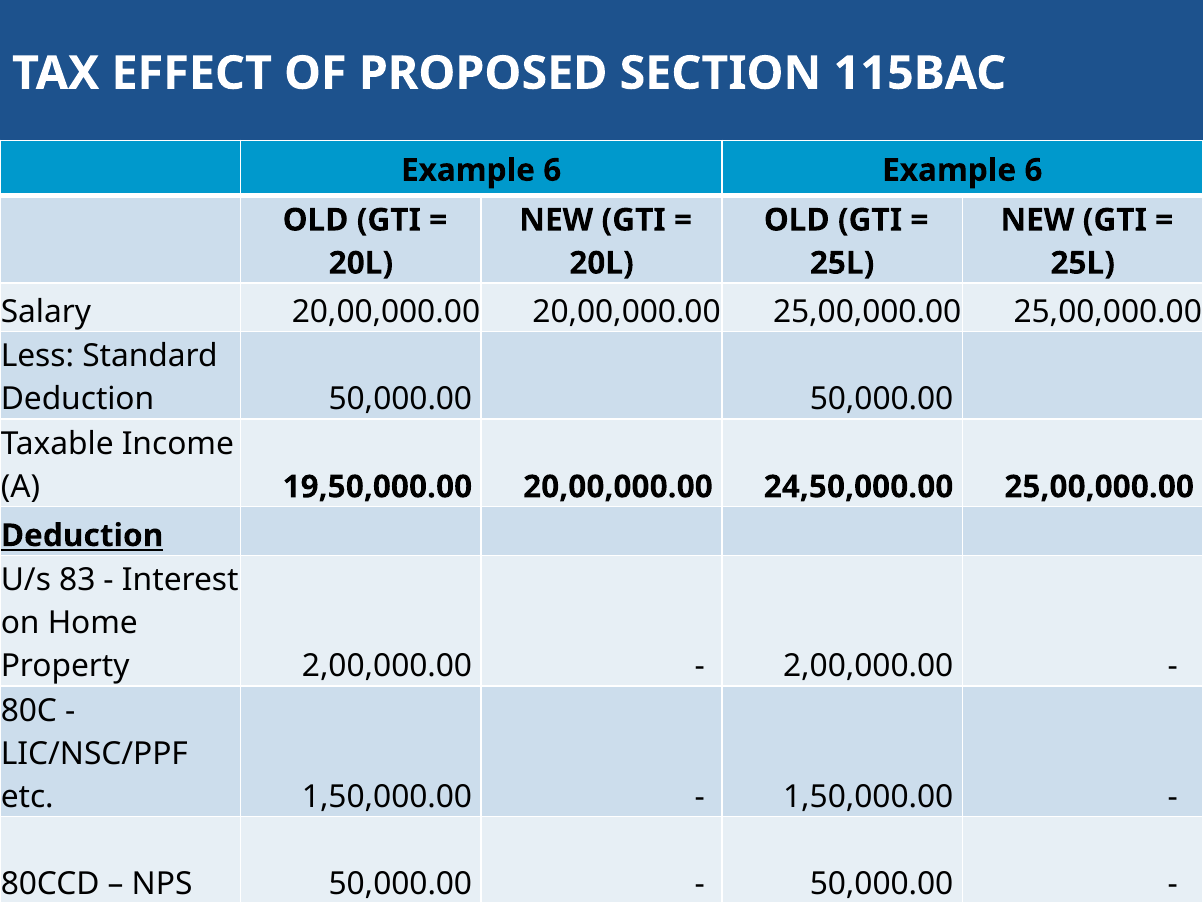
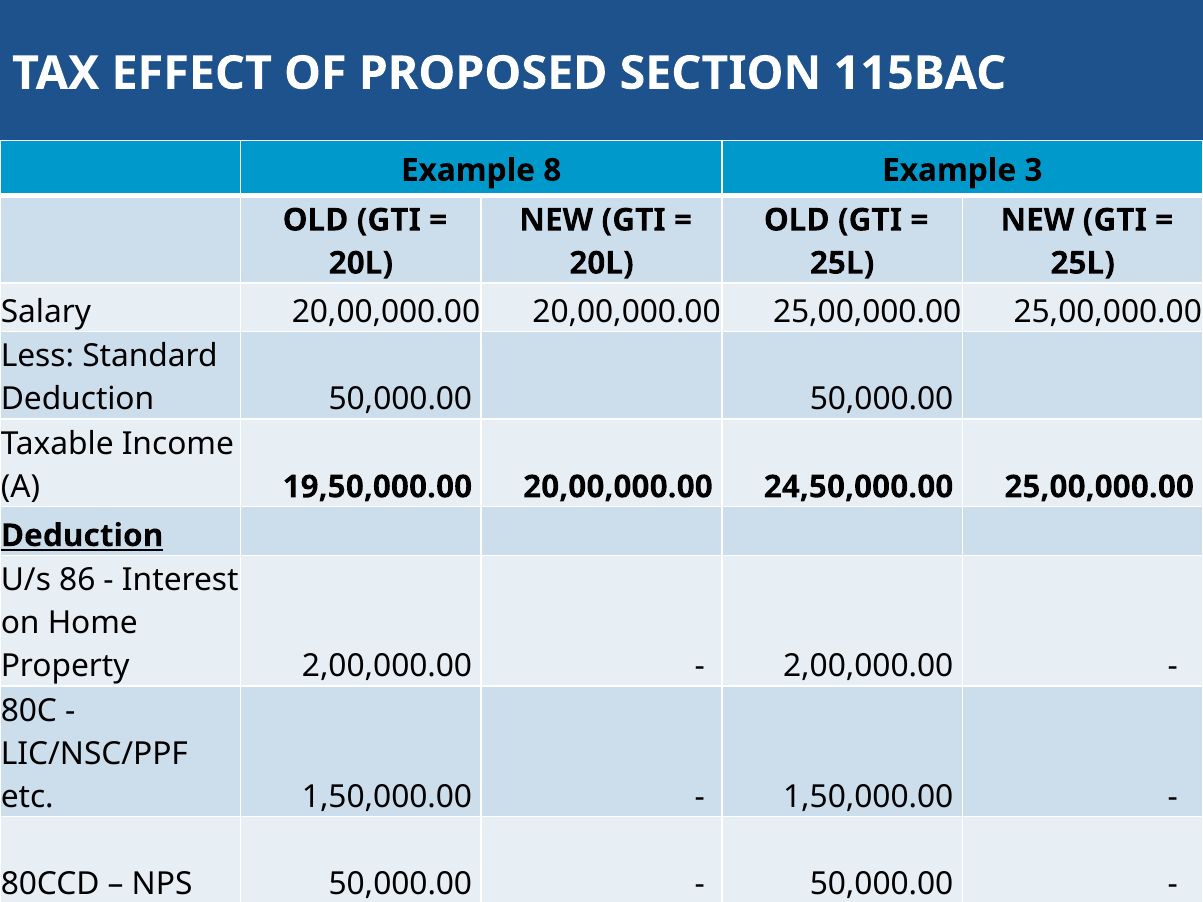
6: 6 -> 8 (552, 170)
6: 6 -> 3 (1033, 170)
83: 83 -> 86 (77, 580)
